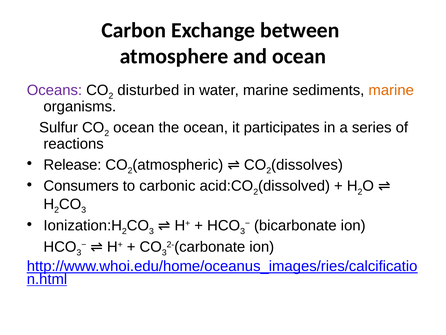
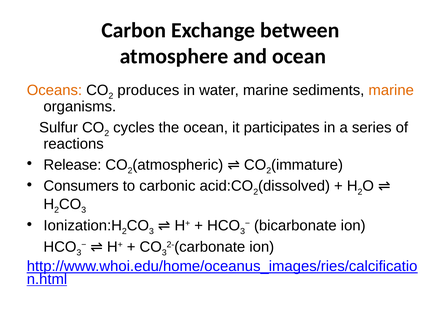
Oceans colour: purple -> orange (54, 90)
disturbed: disturbed -> produces (148, 90)
ocean: ocean -> cycles (134, 127)
dissolves: dissolves -> immature (307, 165)
